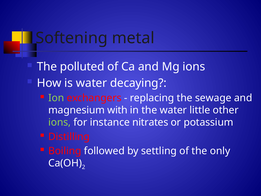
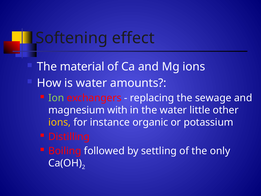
metal: metal -> effect (133, 38)
polluted: polluted -> material (82, 67)
decaying: decaying -> amounts (138, 83)
ions colour: light green -> yellow (60, 122)
nitrates: nitrates -> organic (150, 122)
